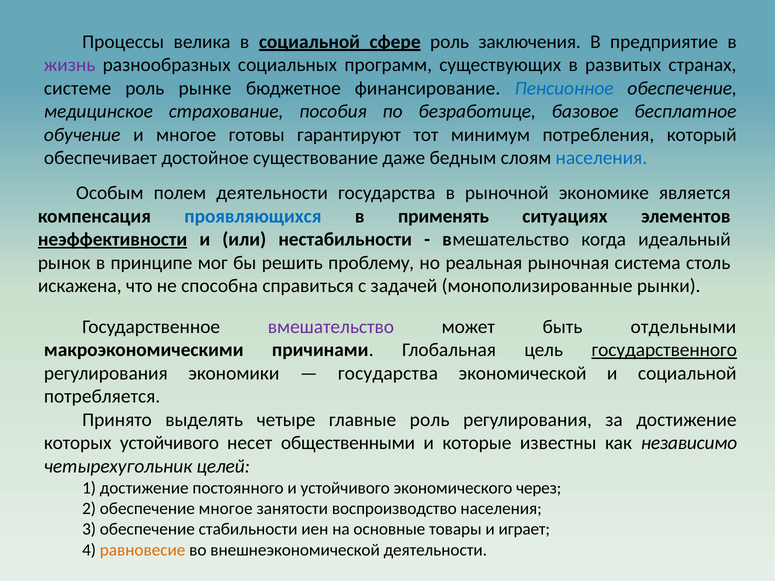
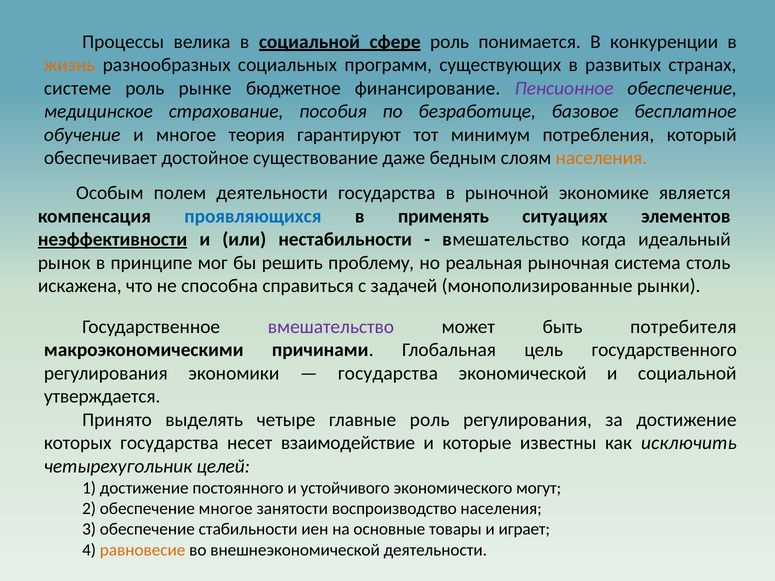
заключения: заключения -> понимается (530, 42)
предприятие: предприятие -> конкуренции (664, 42)
жизнь colour: purple -> orange (70, 65)
Пенсионное colour: blue -> purple (564, 88)
готовы: готовы -> теория (257, 135)
населения colour: blue -> orange (601, 158)
отдельными: отдельными -> потребителя (683, 327)
государственного underline: present -> none (664, 350)
потребляется: потребляется -> утверждается (102, 397)
которых устойчивого: устойчивого -> государства (169, 443)
общественными: общественными -> взаимодействие (348, 443)
независимо: независимо -> исключить (689, 443)
через: через -> могут (539, 488)
